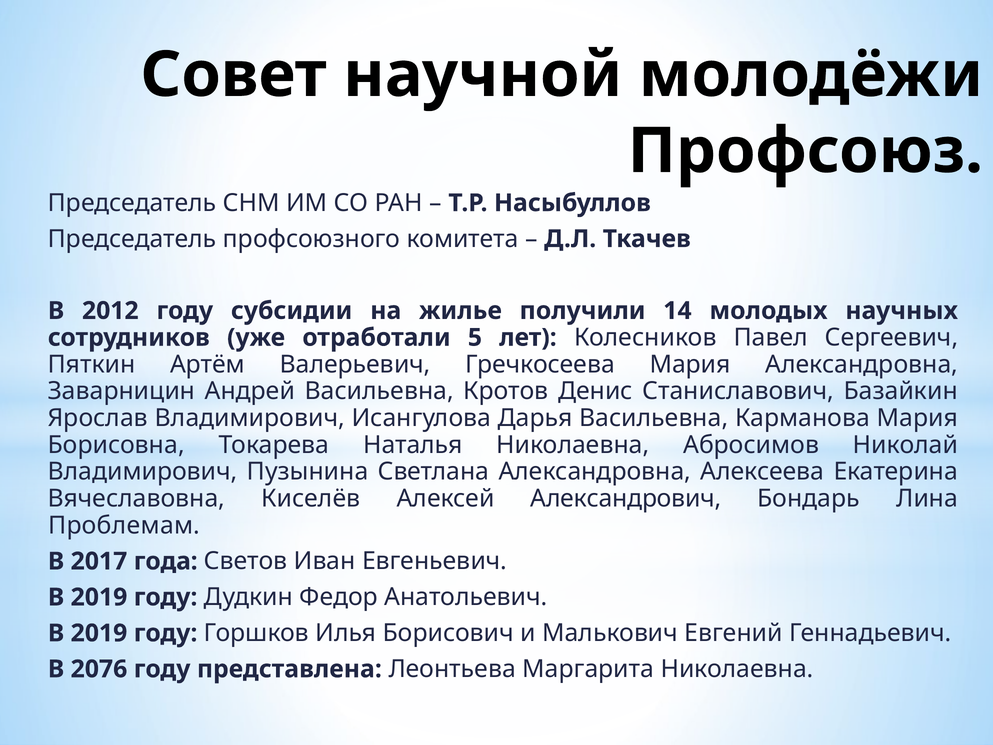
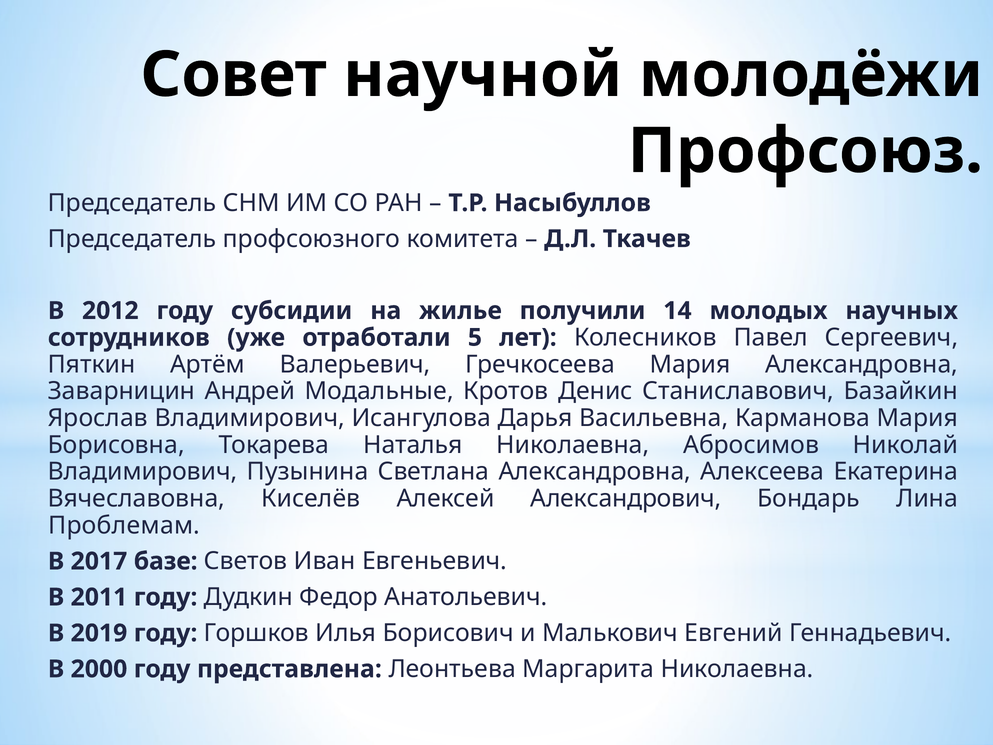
Андрей Васильевна: Васильевна -> Модальные (379, 391)
года: года -> базе (166, 561)
2019: 2019 -> 2011 (99, 597)
2076: 2076 -> 2000 (99, 669)
